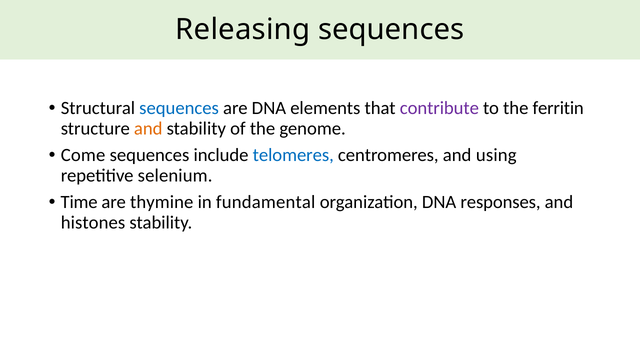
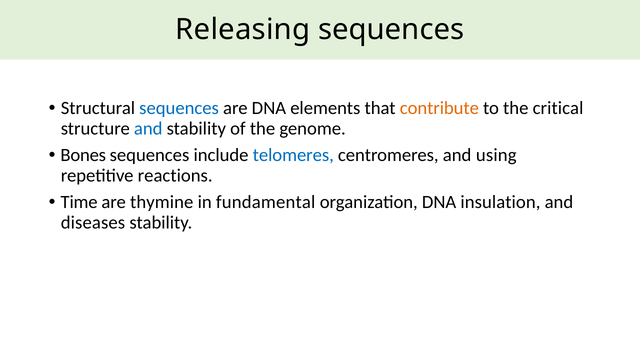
contribute colour: purple -> orange (439, 108)
ferritin: ferritin -> critical (558, 108)
and colour: orange -> blue (148, 128)
Come: Come -> Bones (83, 155)
selenium: selenium -> reactions (175, 175)
responses: responses -> insulation (500, 202)
histones: histones -> diseases (93, 222)
